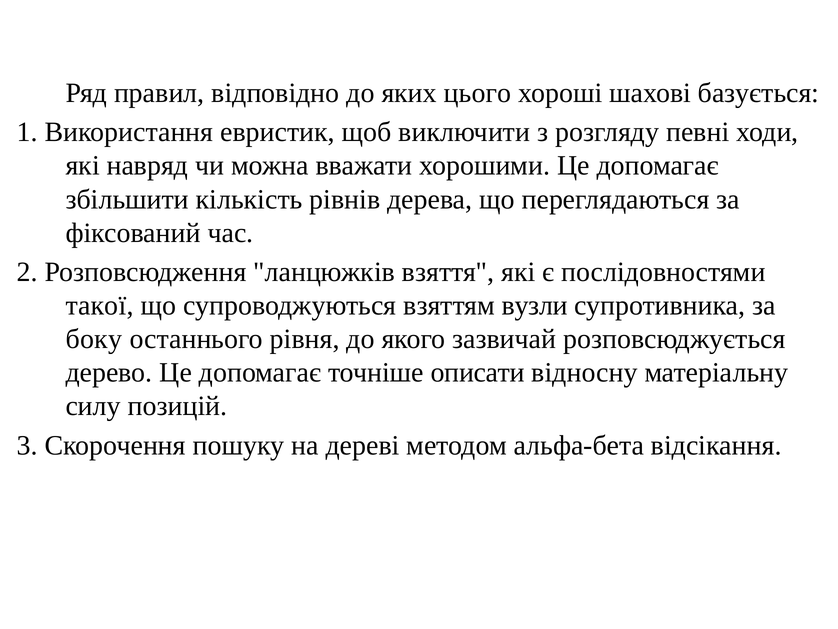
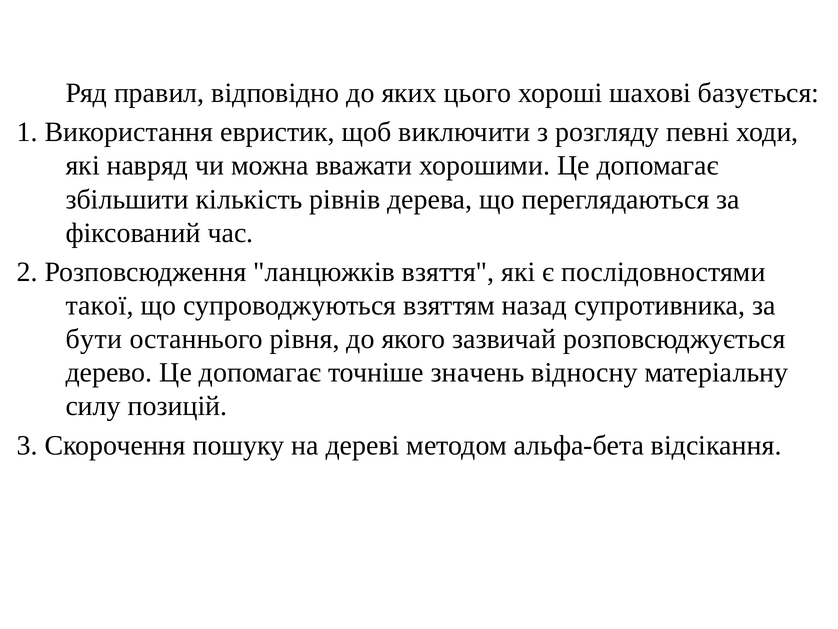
вузли: вузли -> назад (535, 305)
боку: боку -> бути (94, 339)
описати: описати -> значень (478, 372)
